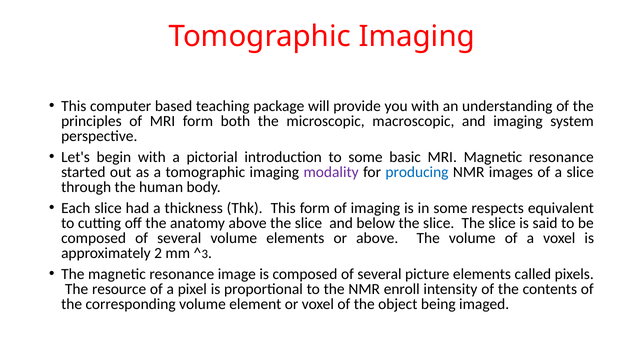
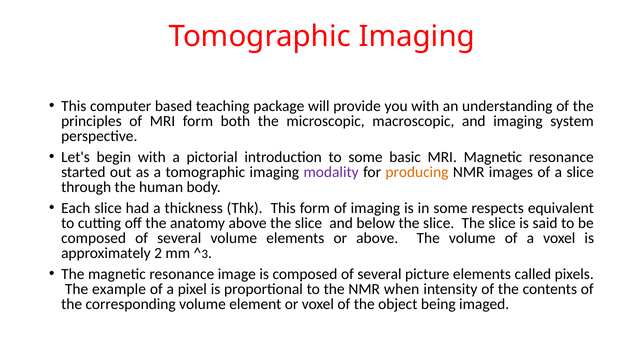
producing colour: blue -> orange (417, 172)
resource: resource -> example (119, 289)
enroll: enroll -> when (402, 289)
